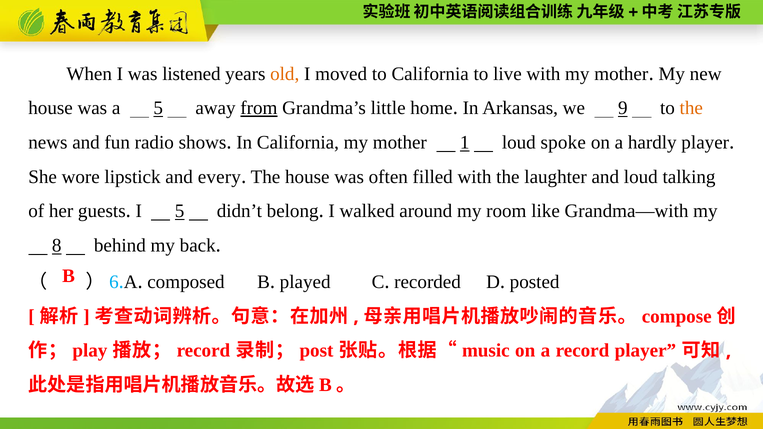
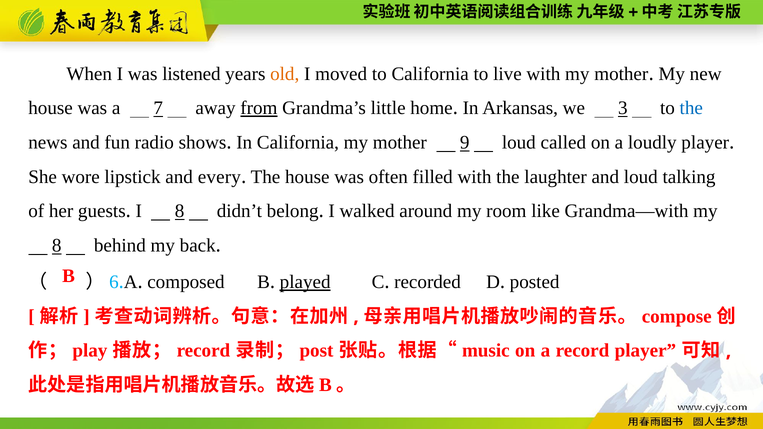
a 5: 5 -> 7 (158, 108)
9: 9 -> 3 (623, 108)
the colour: orange -> blue (691, 108)
1: 1 -> 9 (465, 142)
spoke: spoke -> called (563, 142)
hardly: hardly -> loudly (652, 142)
I 5: 5 -> 8 (180, 211)
played underline: none -> present (305, 282)
